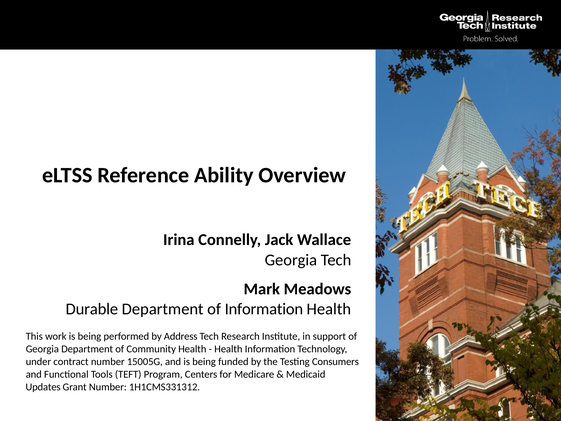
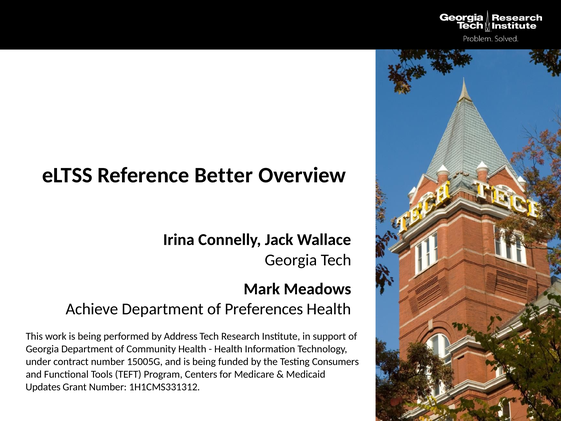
Ability: Ability -> Better (224, 175)
Durable: Durable -> Achieve (92, 309)
of Information: Information -> Preferences (264, 309)
